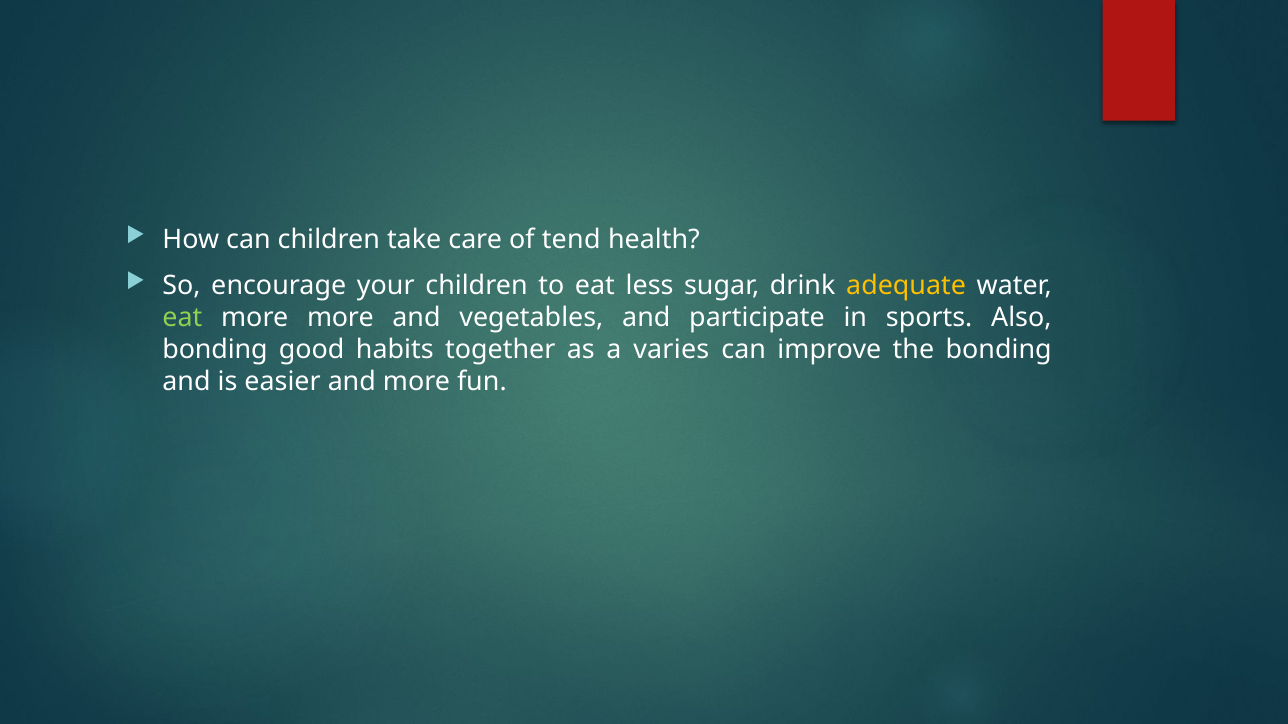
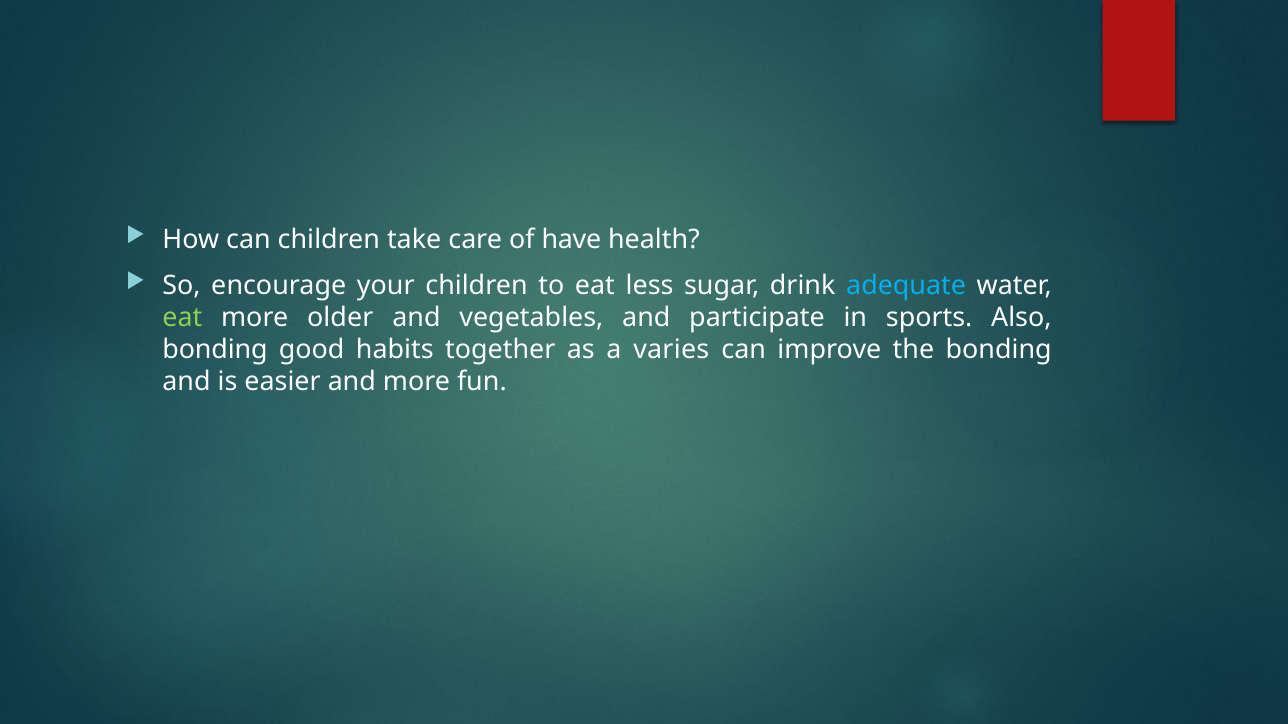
tend: tend -> have (571, 240)
adequate colour: yellow -> light blue (906, 285)
more more: more -> older (340, 318)
